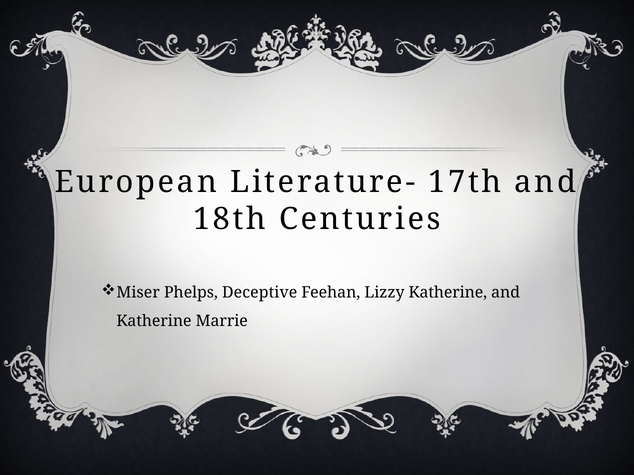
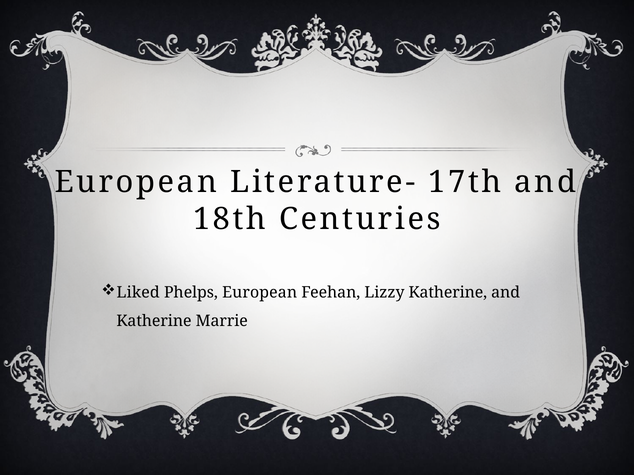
Miser: Miser -> Liked (138, 293)
Phelps Deceptive: Deceptive -> European (260, 293)
